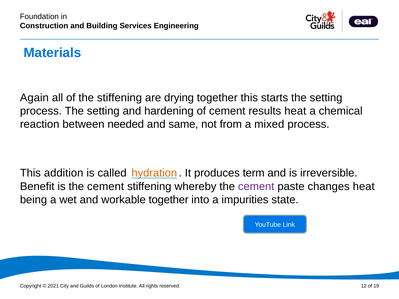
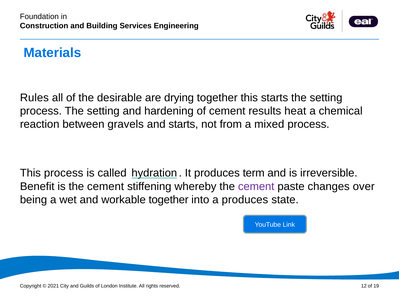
Again: Again -> Rules (34, 98)
the stiffening: stiffening -> desirable (120, 98)
needed: needed -> gravels (126, 124)
and same: same -> starts (183, 124)
This addition: addition -> process (64, 173)
hydration colour: orange -> black (154, 173)
changes heat: heat -> over (364, 187)
a impurities: impurities -> produces (245, 200)
